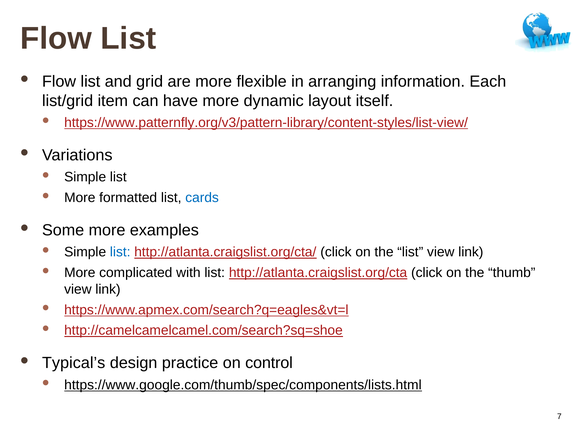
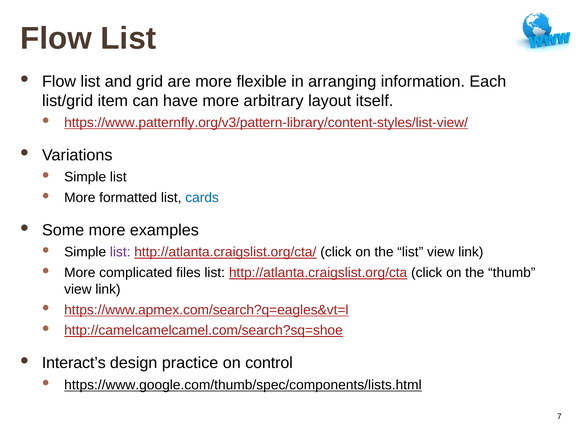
dynamic: dynamic -> arbitrary (274, 101)
list colour: blue -> purple (120, 252)
with: with -> files (188, 273)
Typical’s: Typical’s -> Interact’s (74, 363)
